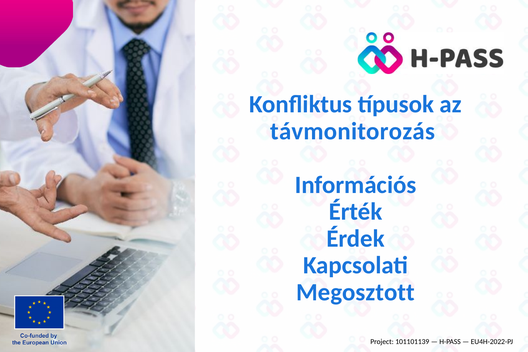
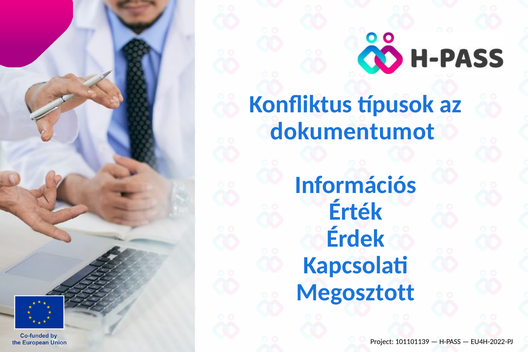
távmonitorozás: távmonitorozás -> dokumentumot (353, 131)
